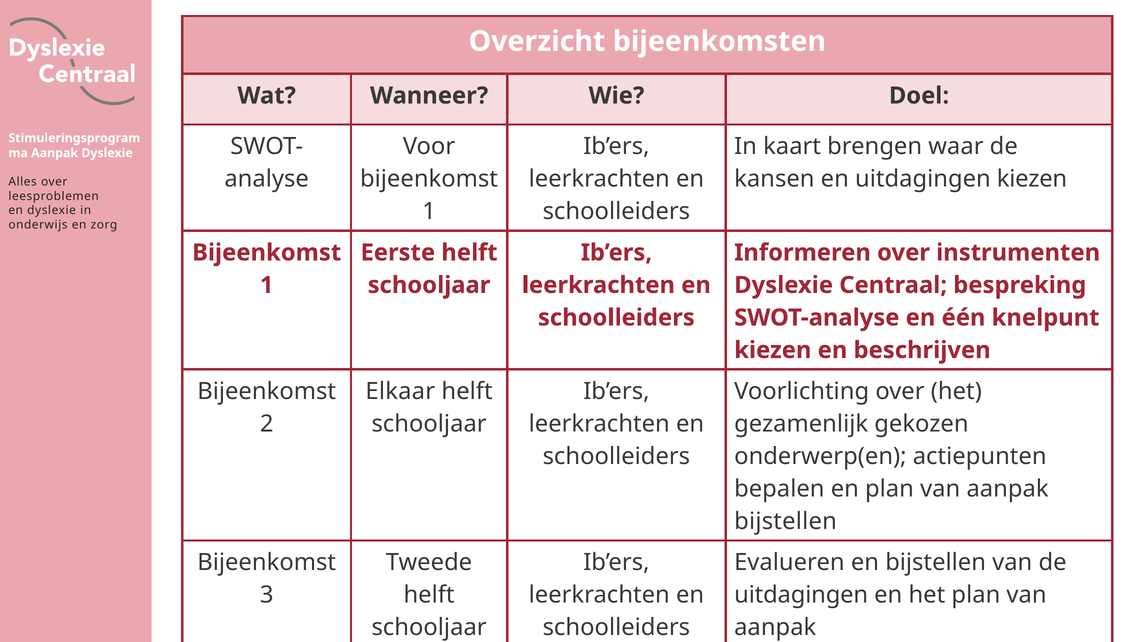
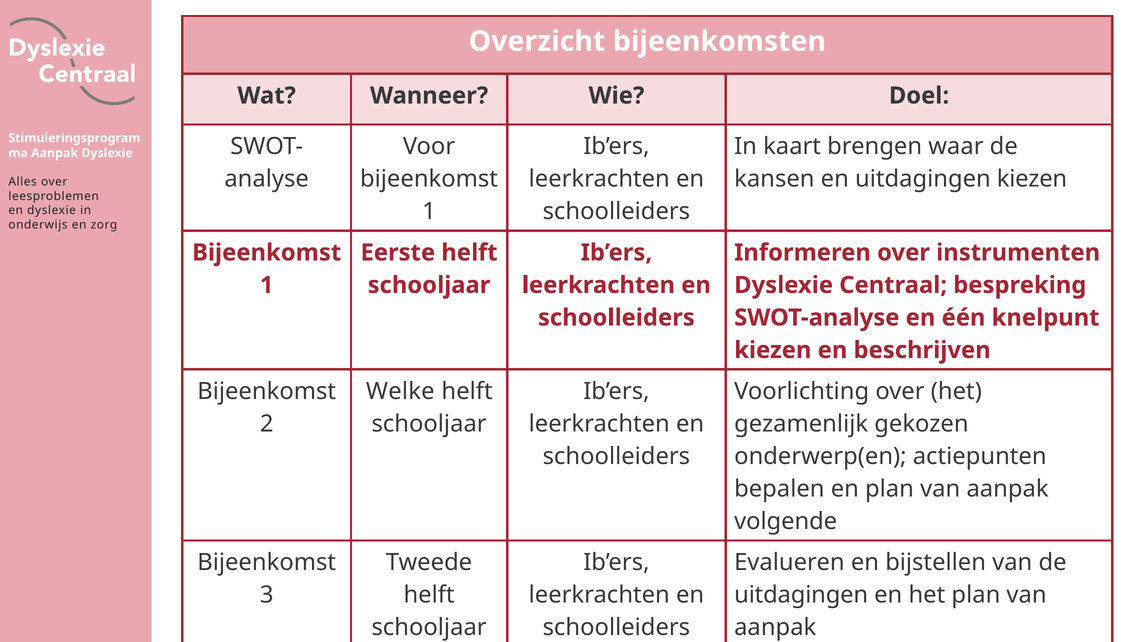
Elkaar: Elkaar -> Welke (400, 391)
bijstellen: bijstellen -> volgende (786, 521)
